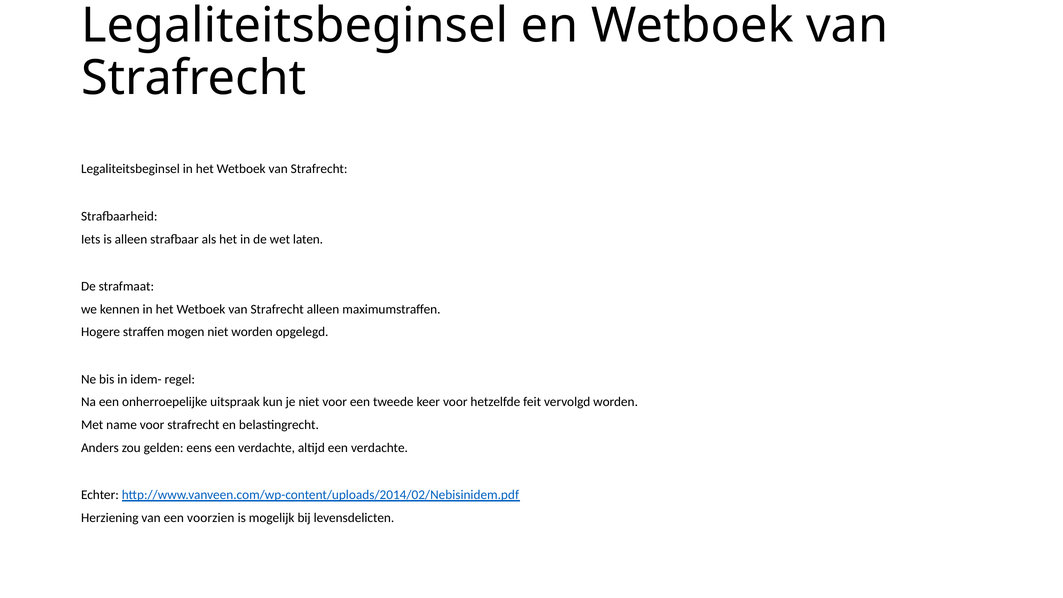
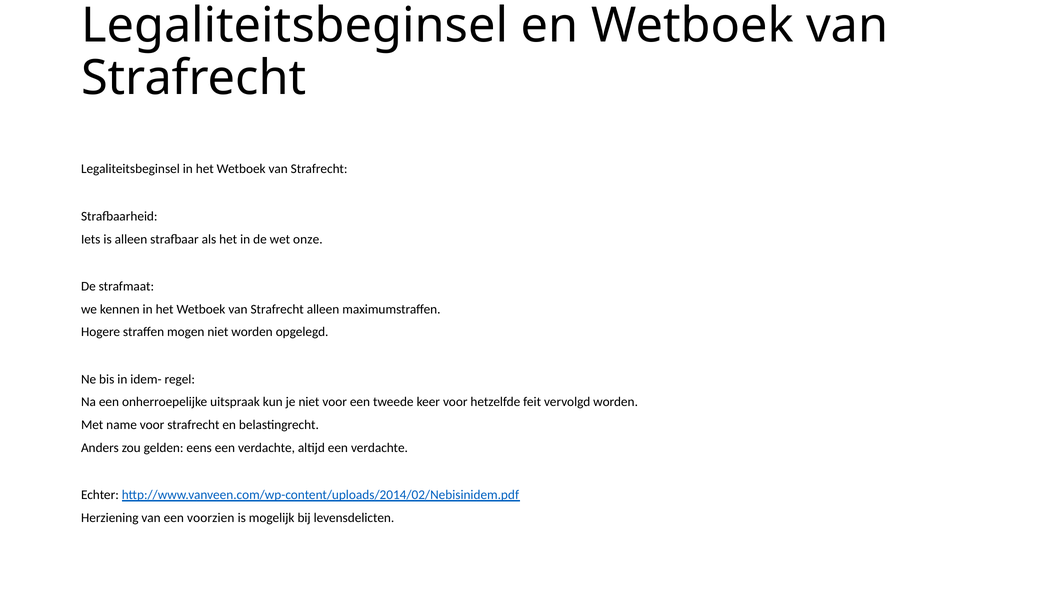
laten: laten -> onze (308, 239)
